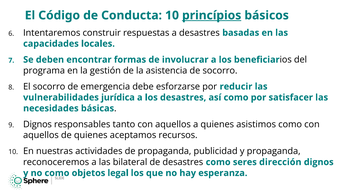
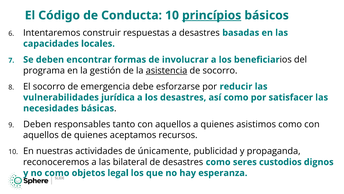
asistencia underline: none -> present (167, 70)
Dignos: Dignos -> Deben (37, 124)
de propaganda: propaganda -> únicamente (164, 151)
dirección: dirección -> custodios (280, 162)
